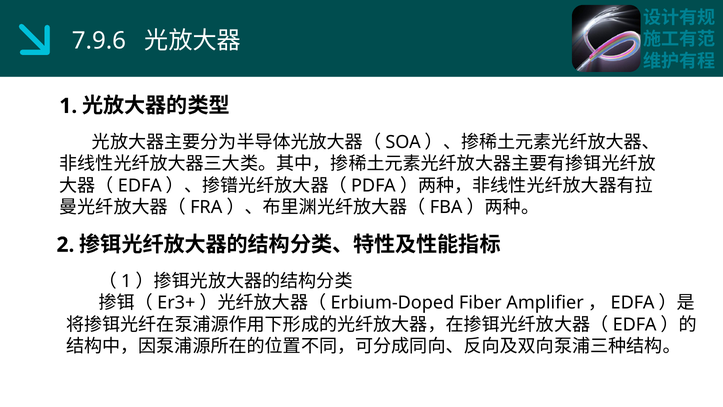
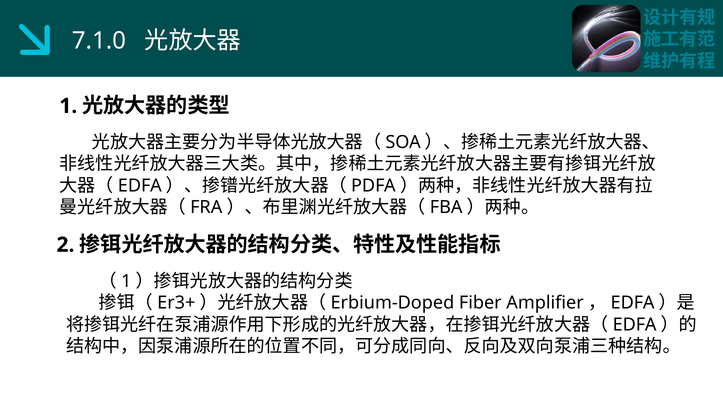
7.9.6: 7.9.6 -> 7.1.0 (99, 41)
